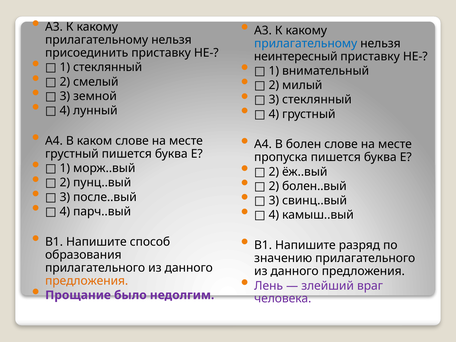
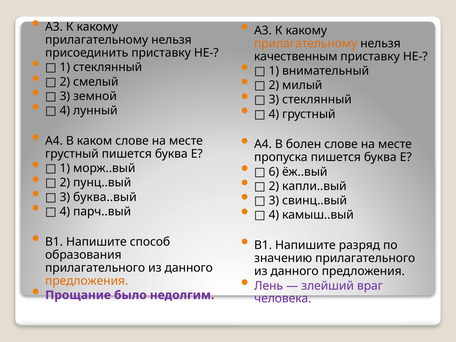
прилагательному colour: blue -> orange (306, 43)
неинтересный: неинтересный -> качественным (296, 56)
2: 2 -> 6 (274, 172)
болен..вый: болен..вый -> капли..вый (314, 186)
после..вый: после..вый -> буква..вый (105, 197)
